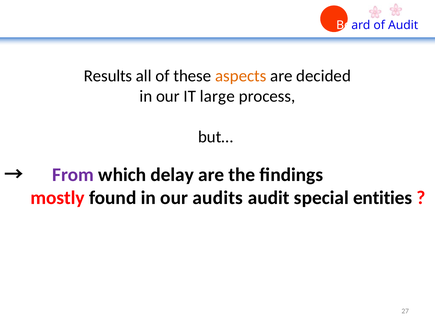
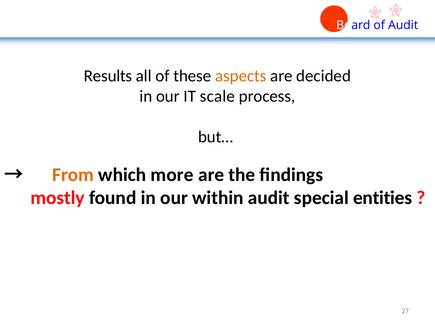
large: large -> scale (217, 96)
From colour: purple -> orange (73, 175)
delay: delay -> more (172, 175)
audits: audits -> within (218, 198)
